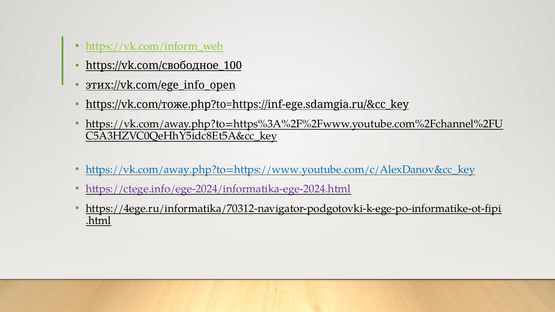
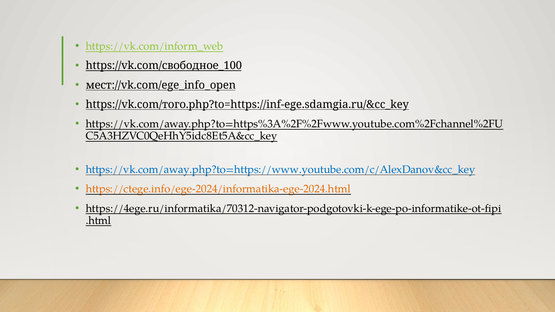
этих://vk.com/ege_info_open: этих://vk.com/ege_info_open -> мест://vk.com/ege_info_open (161, 85)
https://vk.com/тоже.php?to=https://inf-ege.sdamgia.ru/&cc_key: https://vk.com/тоже.php?to=https://inf-ege.sdamgia.ru/&cc_key -> https://vk.com/того.php?to=https://inf-ege.sdamgia.ru/&cc_key (247, 105)
https://ctege.info/ege-2024/informatika-ege-2024.html colour: purple -> orange (218, 189)
